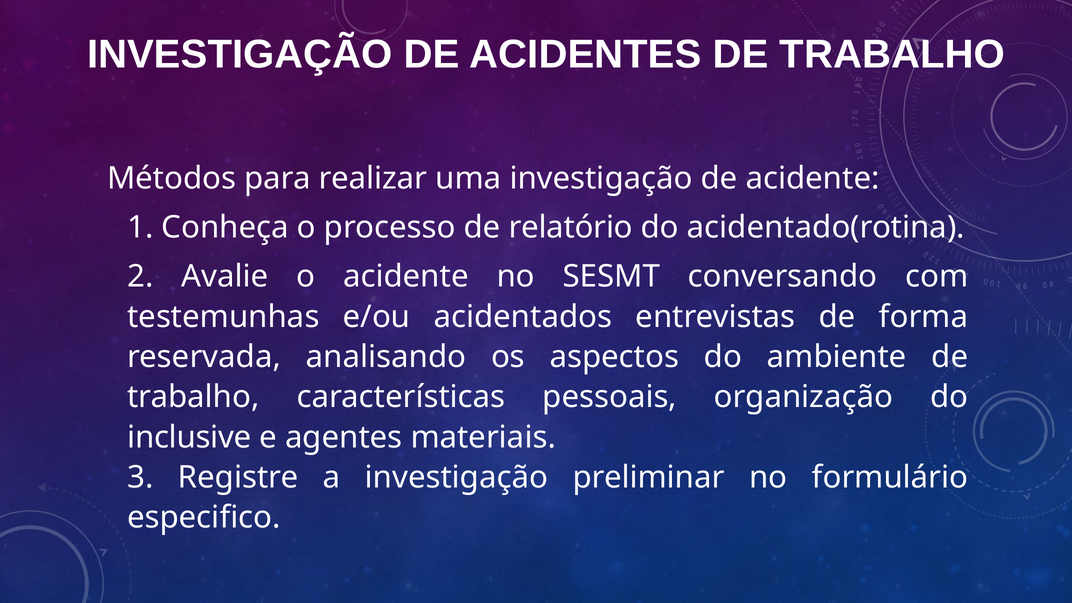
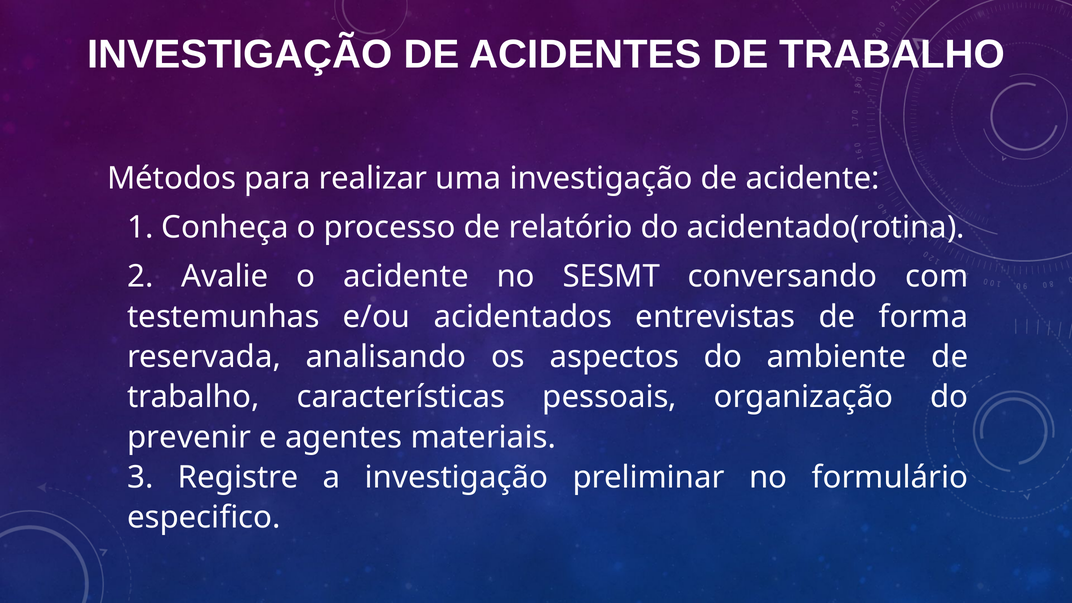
inclusive: inclusive -> prevenir (189, 437)
